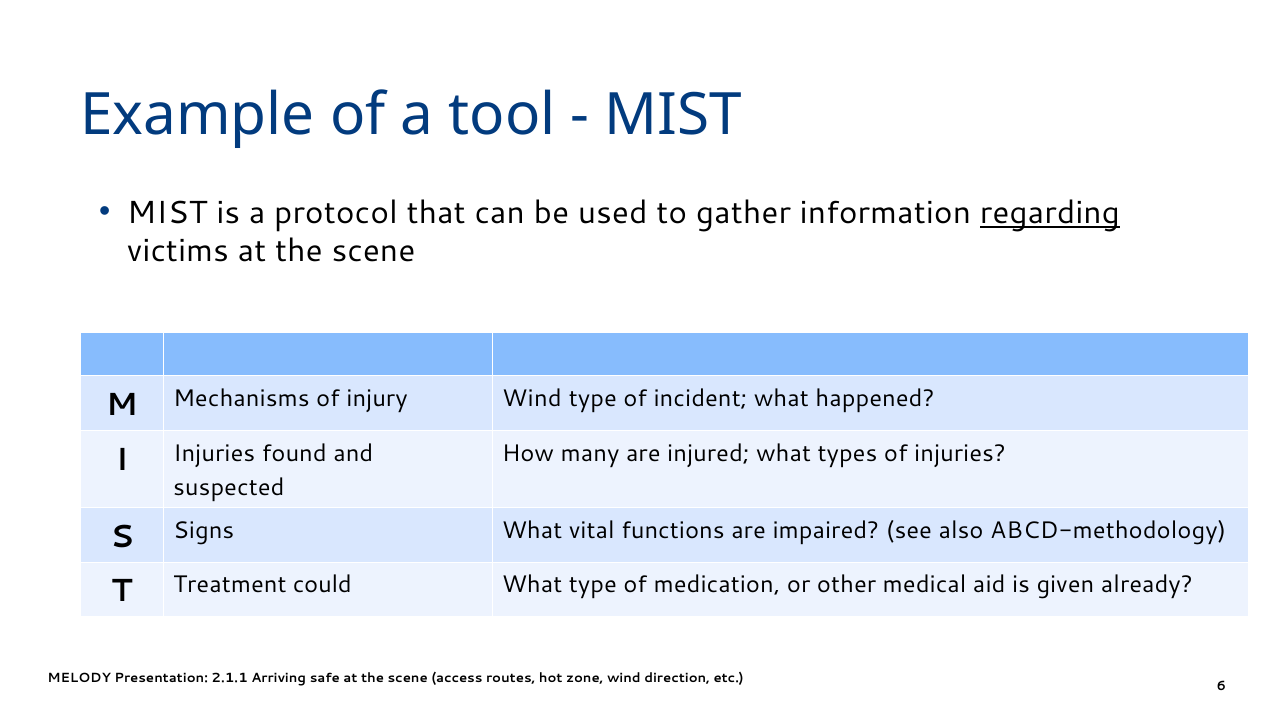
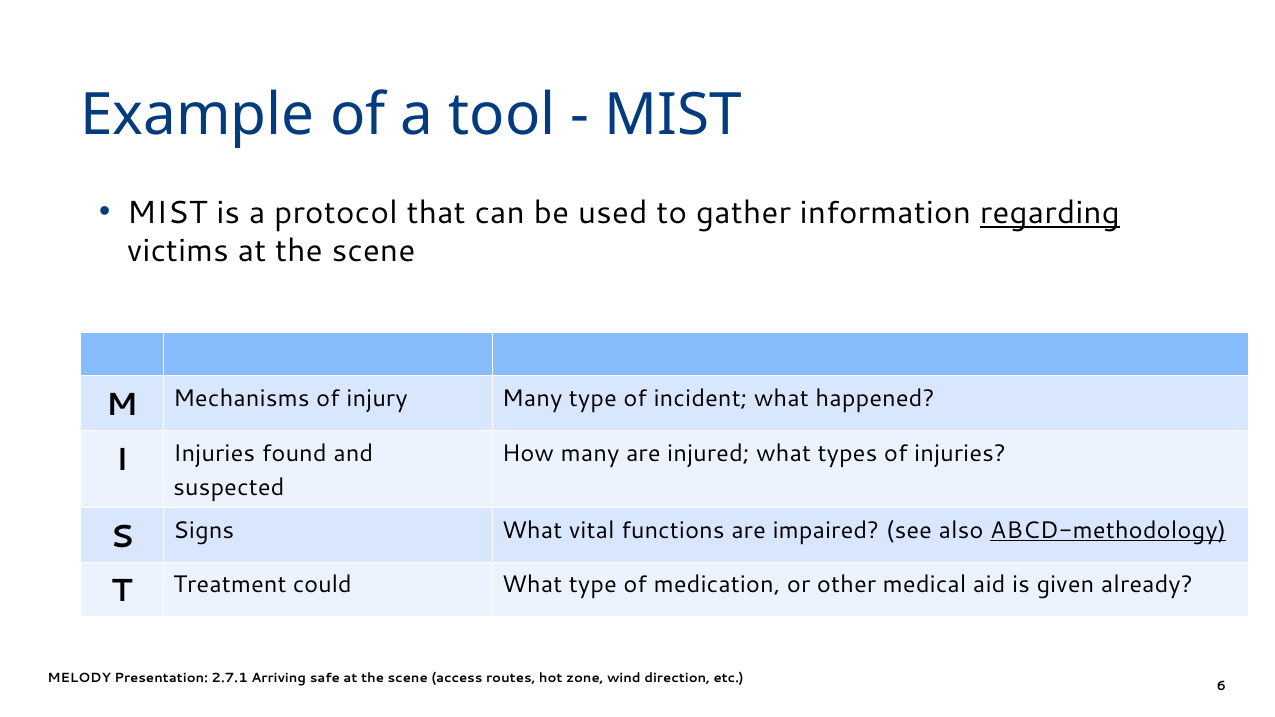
injury Wind: Wind -> Many (532, 399)
ABCD-methodology underline: none -> present (1108, 531)
2.1.1: 2.1.1 -> 2.7.1 (230, 678)
